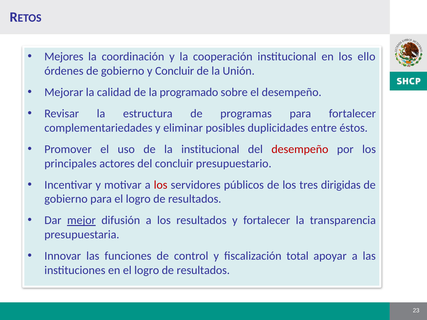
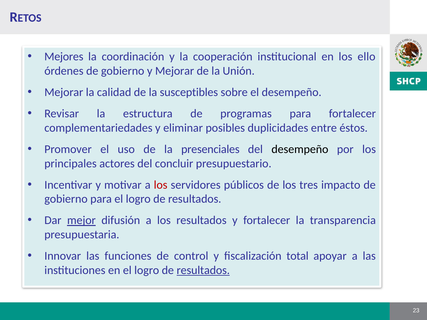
y Concluir: Concluir -> Mejorar (175, 71)
programado: programado -> susceptibles (189, 92)
la institucional: institucional -> presenciales (210, 149)
desempeño colour: red -> black (300, 149)
dirigidas: dirigidas -> impacto (341, 185)
resultados underline: none -> present (203, 270)
